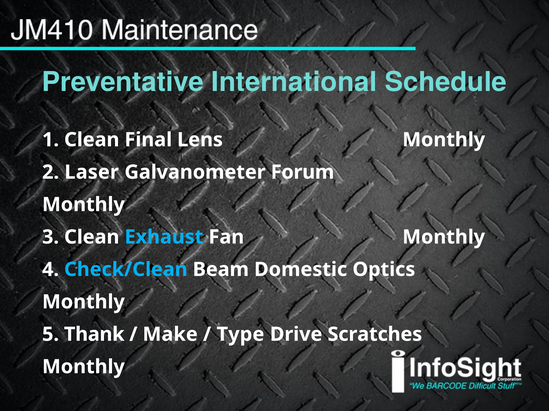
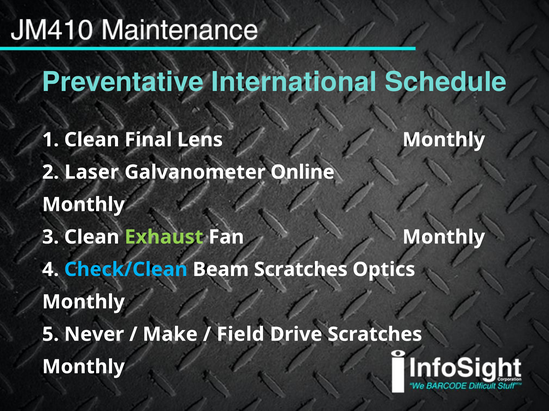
Forum: Forum -> Online (302, 172)
Exhaust colour: light blue -> light green (164, 237)
Beam Domestic: Domestic -> Scratches (301, 270)
Thank: Thank -> Never (94, 335)
Type: Type -> Field (240, 335)
